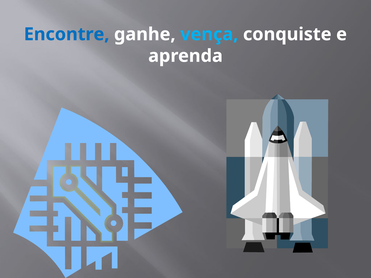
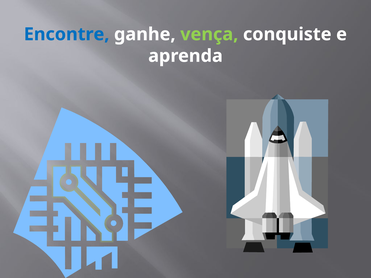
vença colour: light blue -> light green (209, 34)
